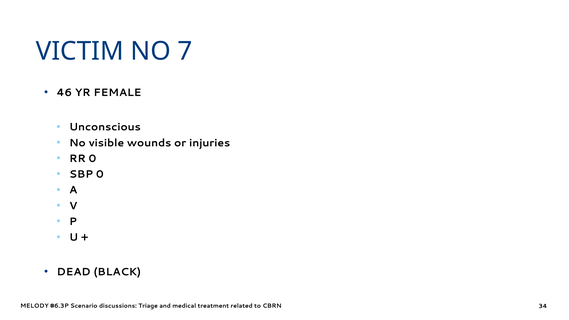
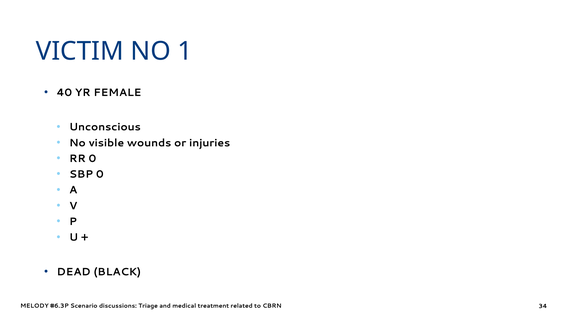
7: 7 -> 1 (185, 51)
46: 46 -> 40 (64, 93)
